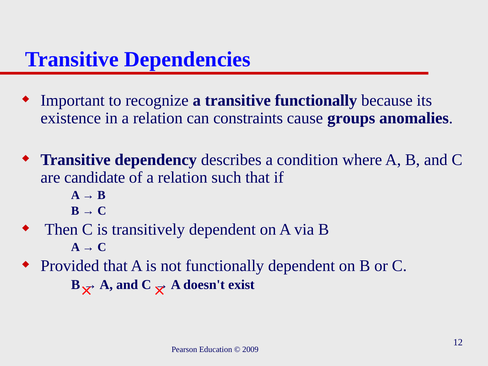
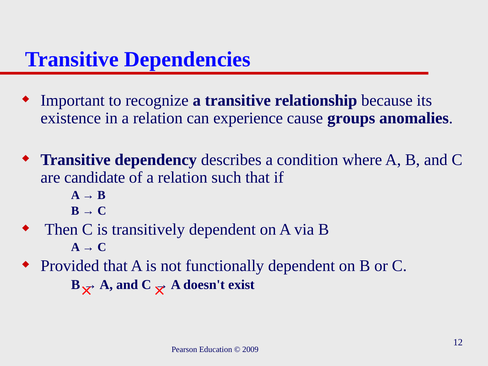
transitive functionally: functionally -> relationship (316, 101)
constraints: constraints -> experience (248, 118)
